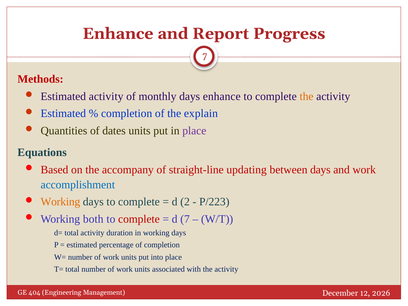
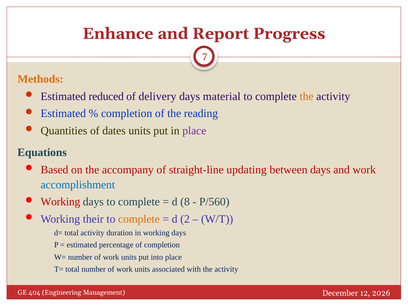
Methods colour: red -> orange (40, 79)
Estimated activity: activity -> reduced (106, 96)
monthly: monthly -> delivery (157, 96)
days enhance: enhance -> material (222, 96)
explain: explain -> reading (201, 114)
Working colour: orange -> red (60, 202)
2: 2 -> 8 (185, 202)
P/223: P/223 -> P/560 (214, 202)
both: both -> their (93, 219)
complete colour: red -> orange (139, 219)
d 7: 7 -> 2 (185, 219)
